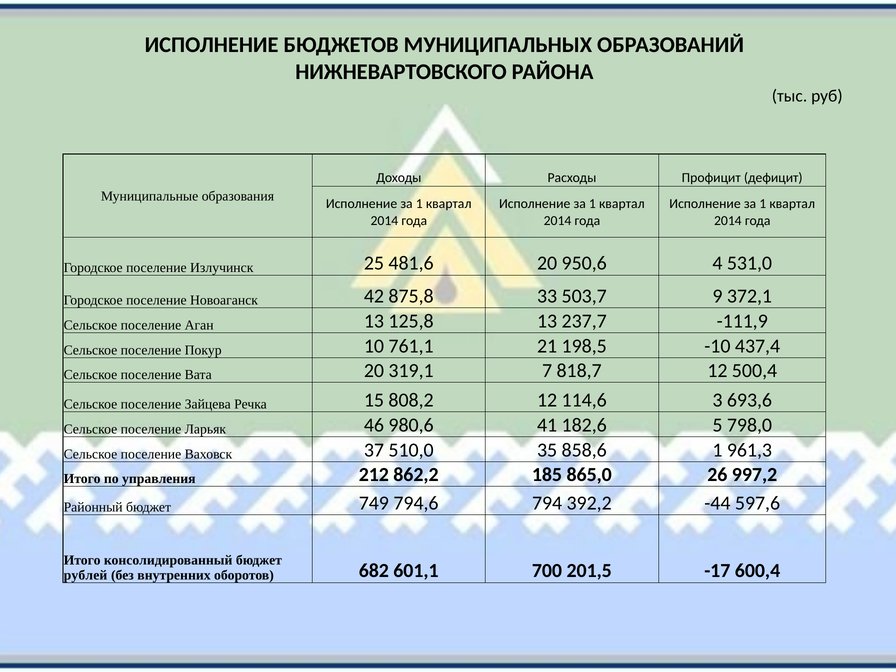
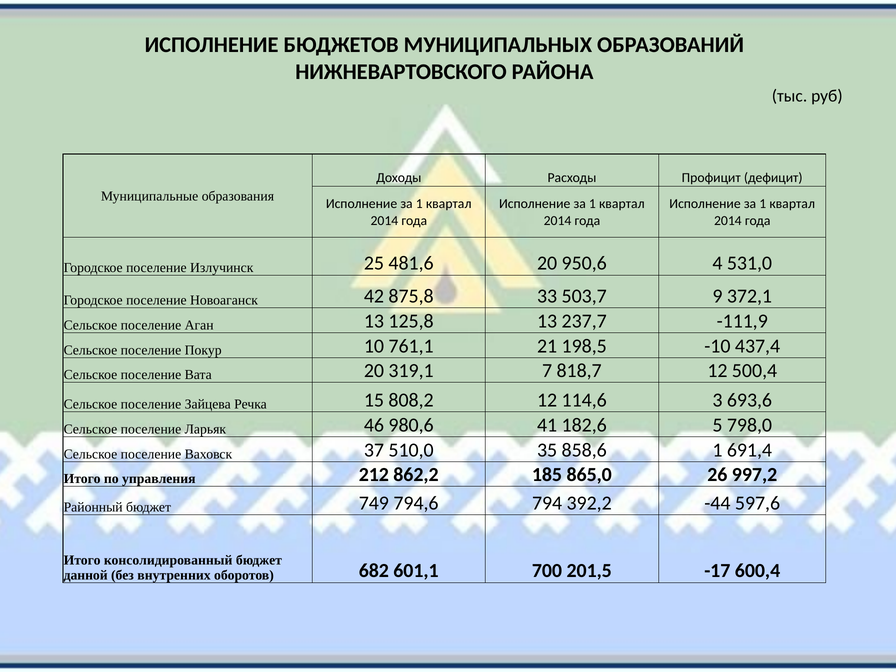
961,3: 961,3 -> 691,4 (749, 450)
рублей: рублей -> данной (86, 575)
